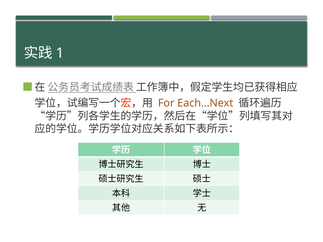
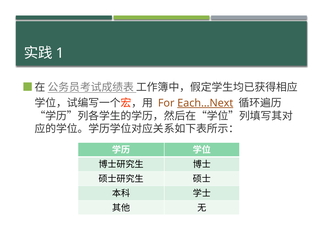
Each…Next underline: none -> present (205, 103)
